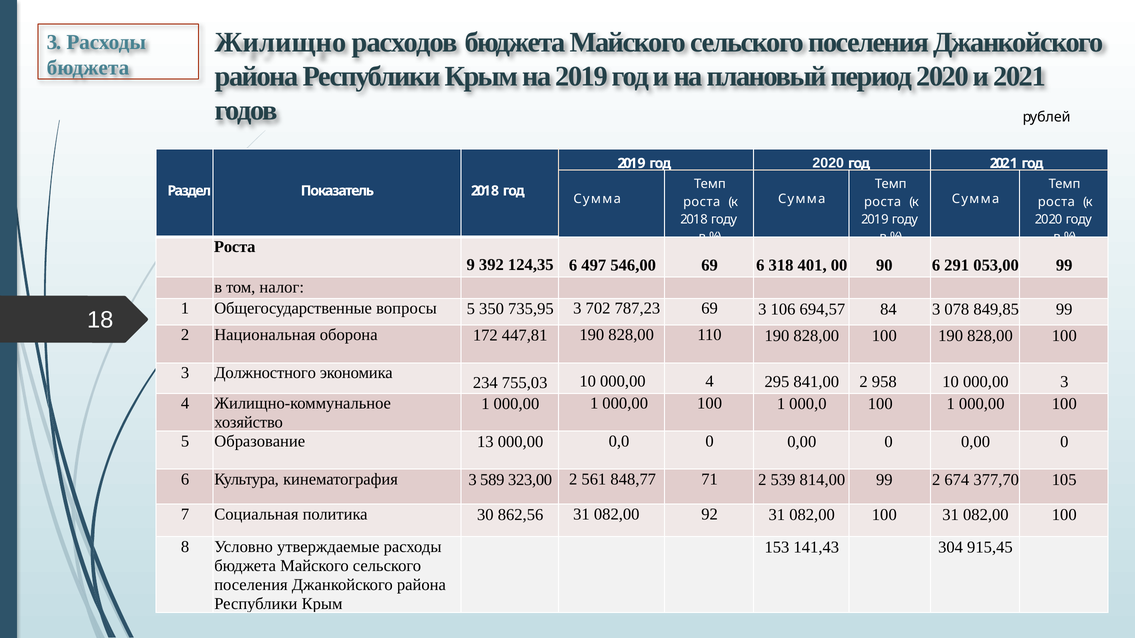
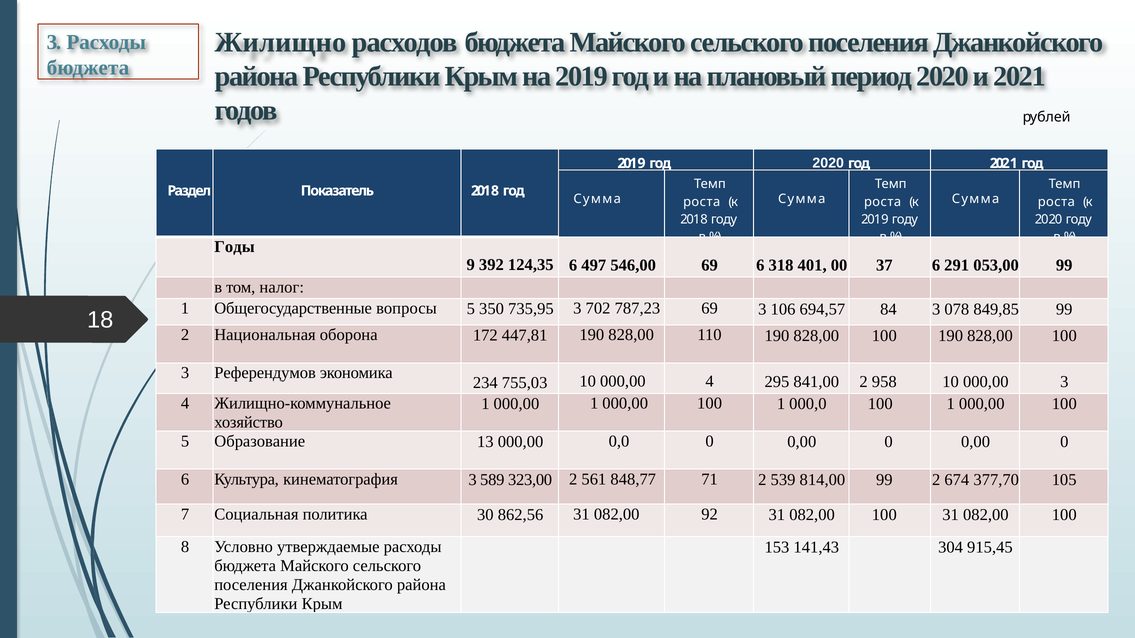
Роста: Роста -> Годы (235, 247)
90: 90 -> 37 (884, 265)
Должностного: Должностного -> Референдумов (265, 373)
